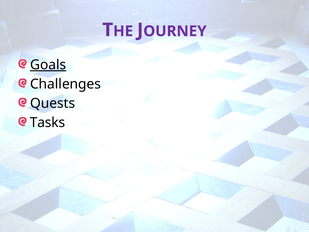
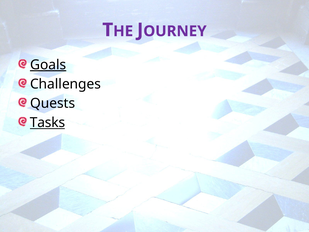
Tasks underline: none -> present (48, 122)
